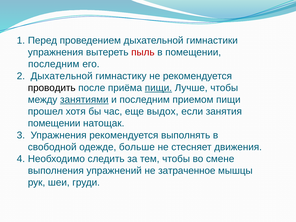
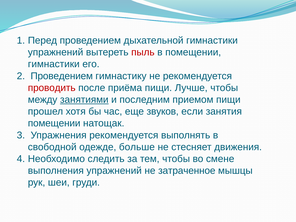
упражнения: упражнения -> упражнений (56, 52)
последним: последним -> гимнастики (54, 64)
Дыхательной: Дыхательной -> Проведением (62, 76)
проводить colour: black -> red (52, 88)
пищи underline: present -> none (158, 88)
выдох: выдох -> звуков (163, 111)
